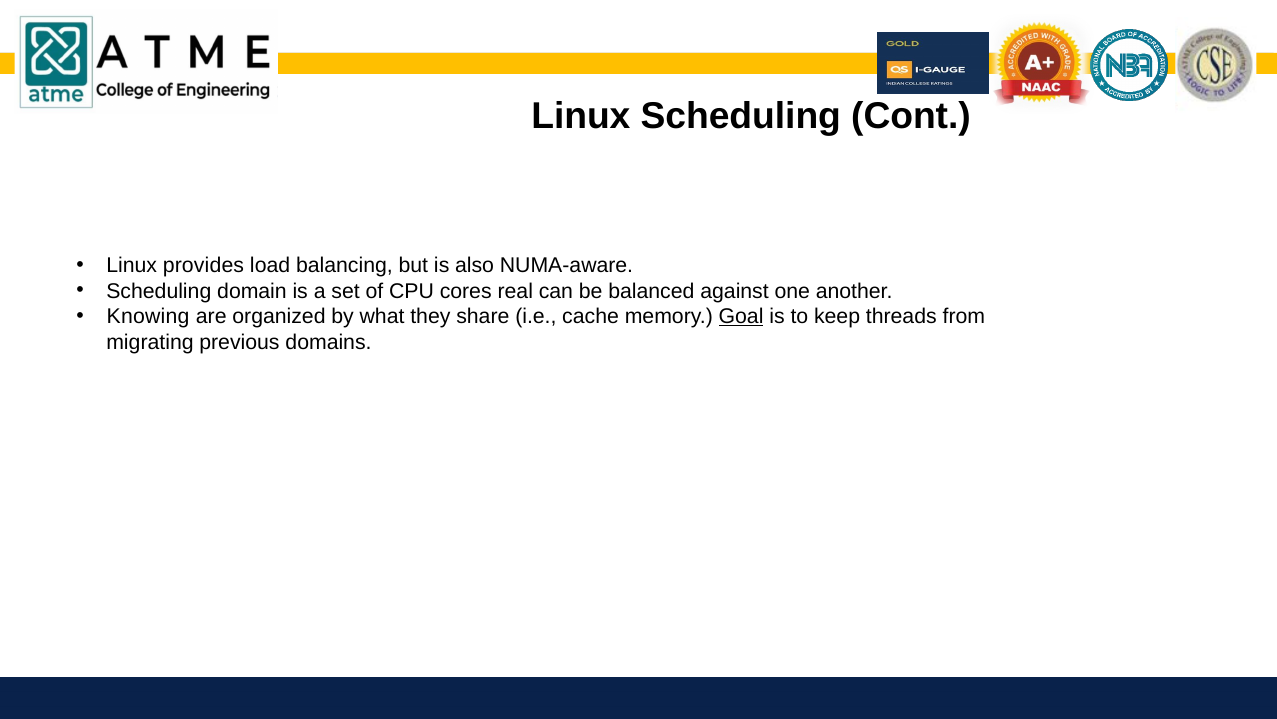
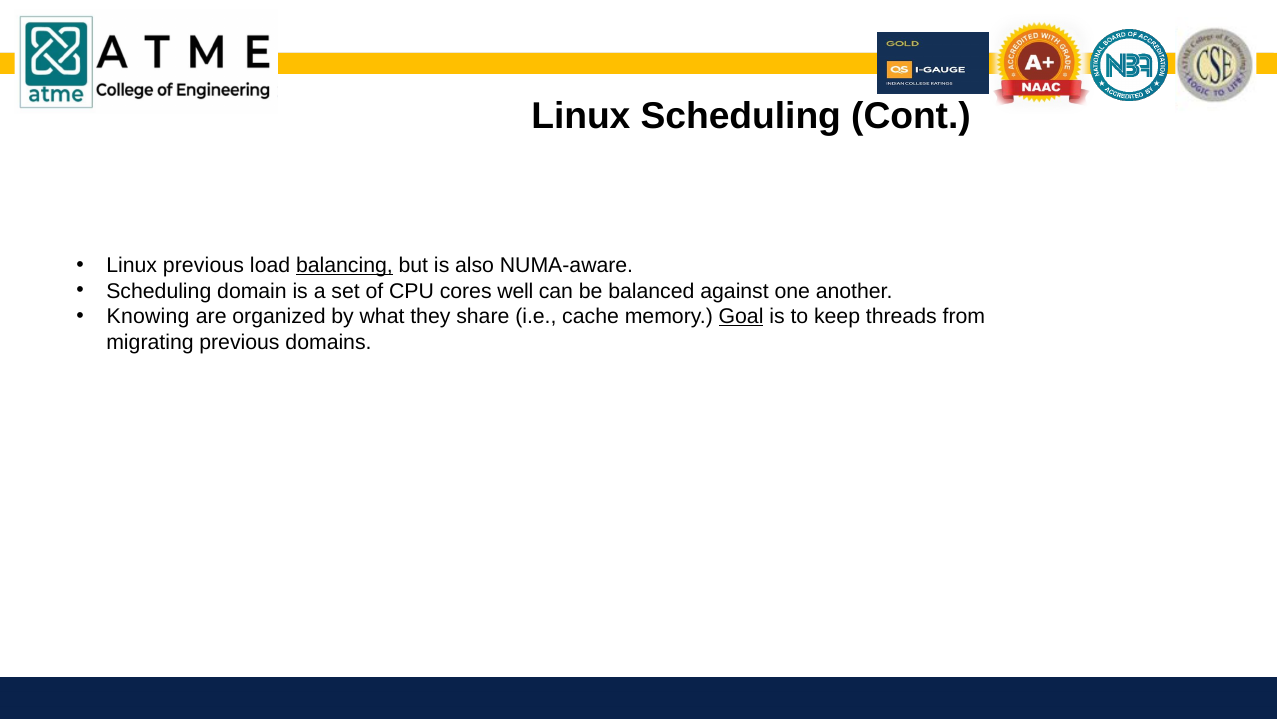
Linux provides: provides -> previous (203, 265)
balancing underline: none -> present (344, 265)
real: real -> well (515, 291)
